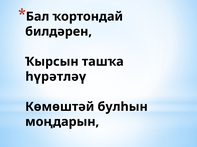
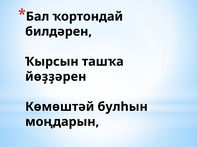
һүрәтләү: һүрәтләү -> йөҙҙәрен (56, 77)
